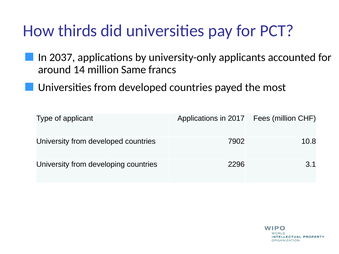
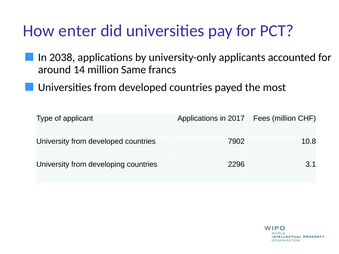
thirds: thirds -> enter (77, 31)
2037: 2037 -> 2038 (62, 57)
